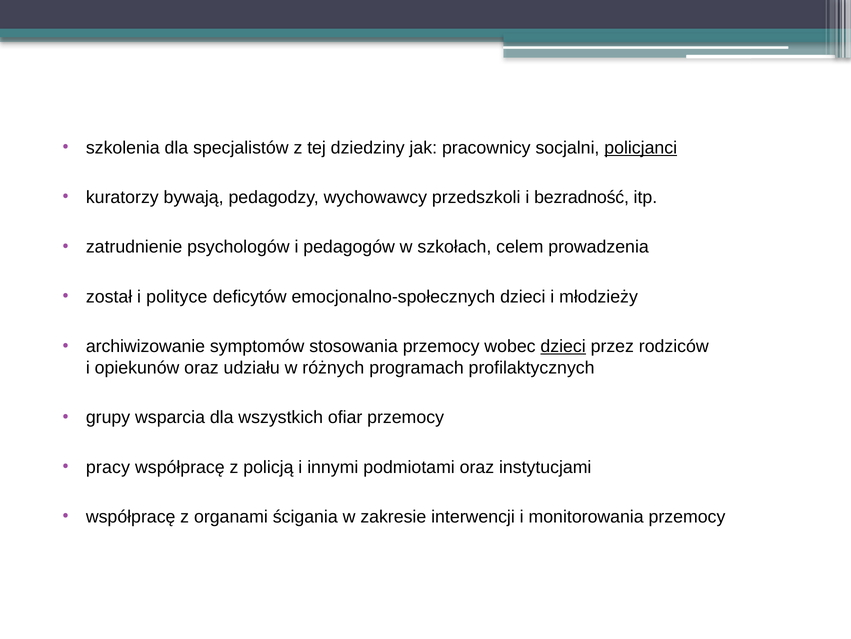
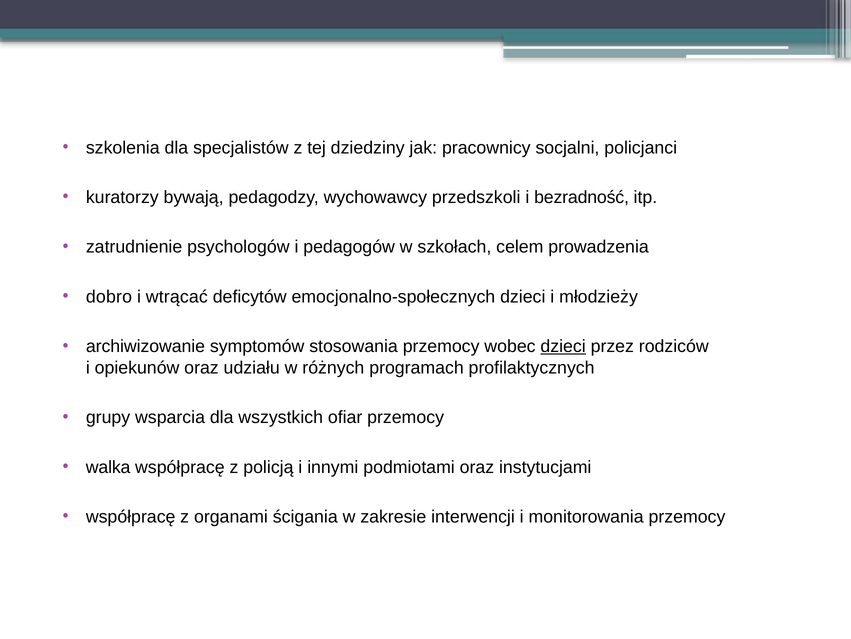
policjanci underline: present -> none (641, 148)
został: został -> dobro (109, 296)
polityce: polityce -> wtrącać (177, 296)
pracy: pracy -> walka (108, 467)
